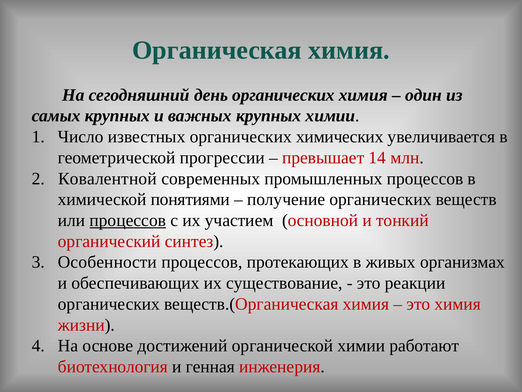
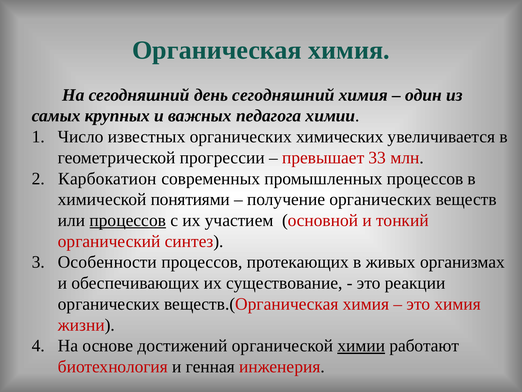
день органических: органических -> сегодняшний (283, 95)
важных крупных: крупных -> педагога (269, 116)
14: 14 -> 33 (377, 157)
Ковалентной: Ковалентной -> Карбокатион (107, 178)
химии underline: none -> present (361, 345)
